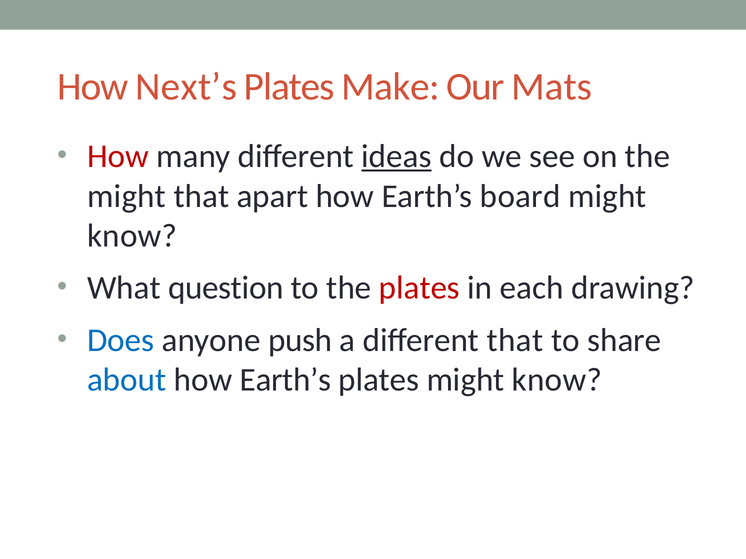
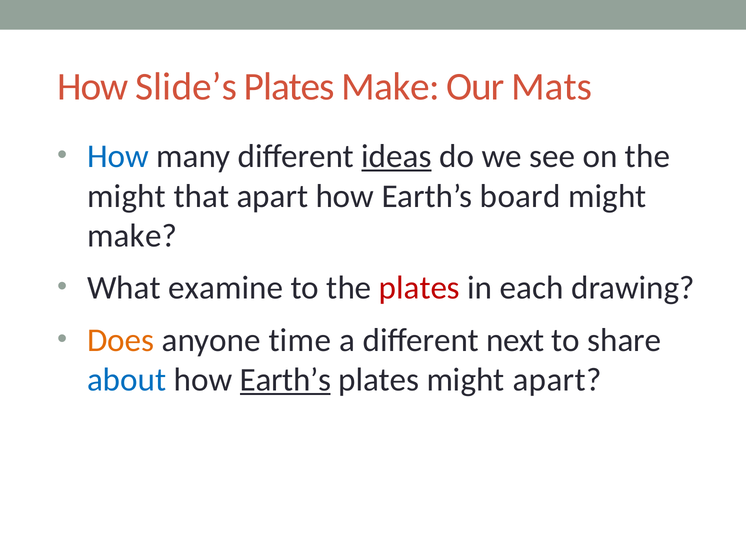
Next’s: Next’s -> Slide’s (186, 87)
How colour: red -> blue (118, 156)
know: know -> make (132, 236)
question: question -> examine (226, 288)
Does colour: blue -> orange (121, 341)
push: push -> time (300, 341)
different that: that -> next (515, 341)
Earth’s underline: none -> present (285, 380)
plates might know: know -> apart (557, 380)
